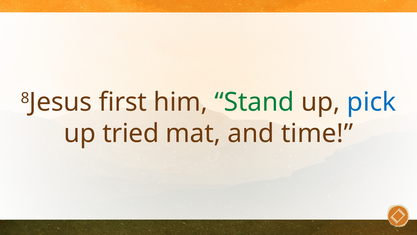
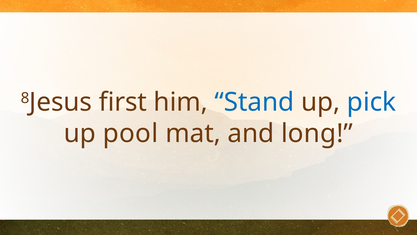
Stand colour: green -> blue (254, 102)
tried: tried -> pool (131, 133)
time: time -> long (317, 133)
